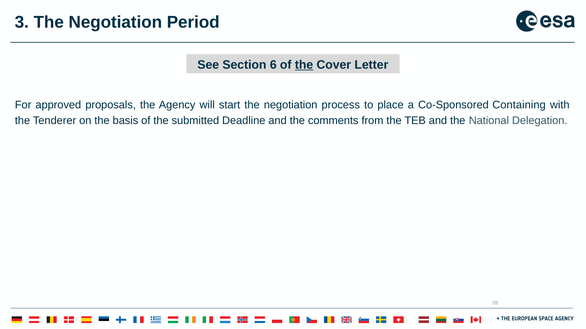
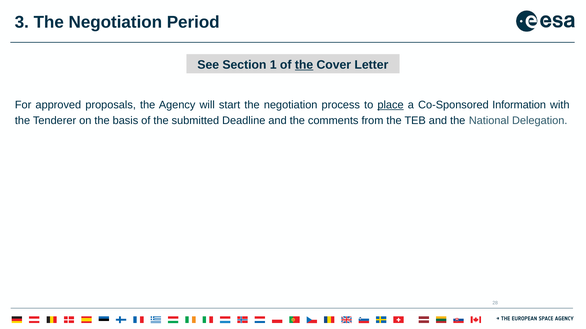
6: 6 -> 1 (273, 65)
place underline: none -> present (391, 105)
Containing: Containing -> Information (519, 105)
